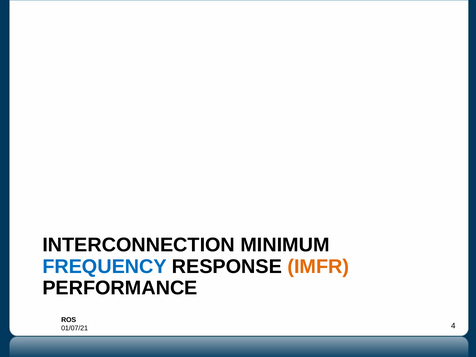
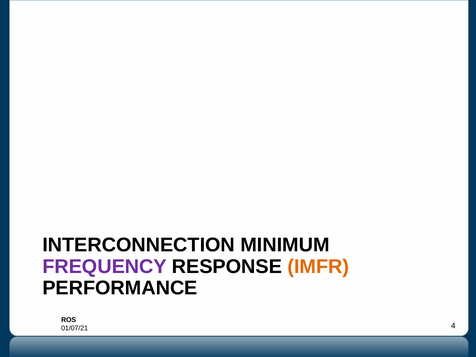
FREQUENCY colour: blue -> purple (105, 266)
